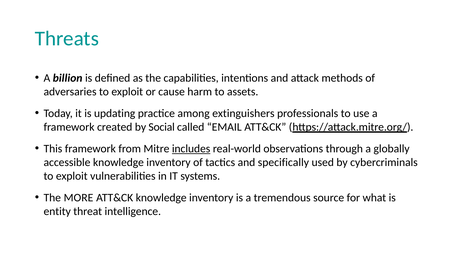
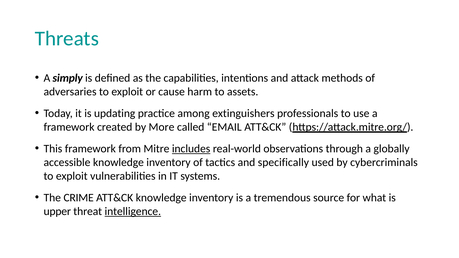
billion: billion -> simply (68, 78)
Social: Social -> More (162, 127)
MORE: MORE -> CRIME (79, 198)
entity: entity -> upper (57, 212)
intelligence underline: none -> present (133, 212)
